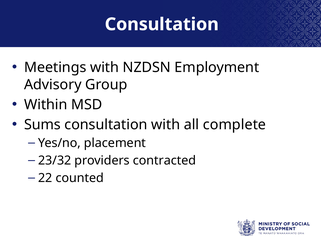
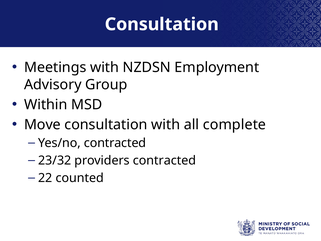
Sums: Sums -> Move (42, 124)
Yes/no placement: placement -> contracted (115, 143)
